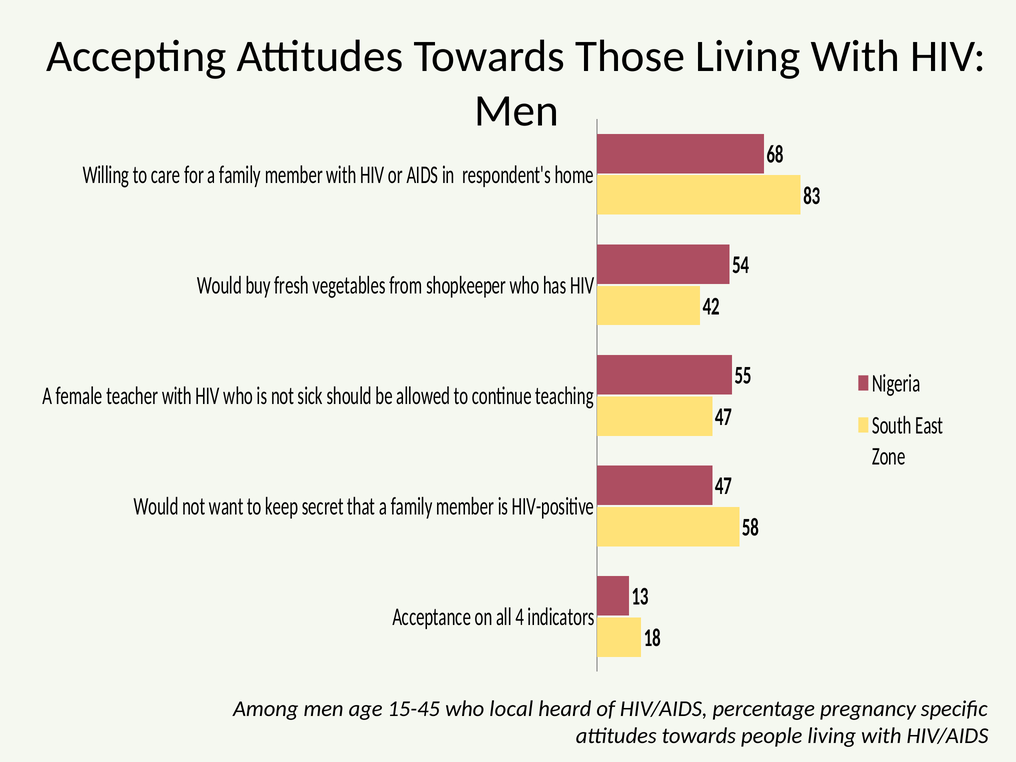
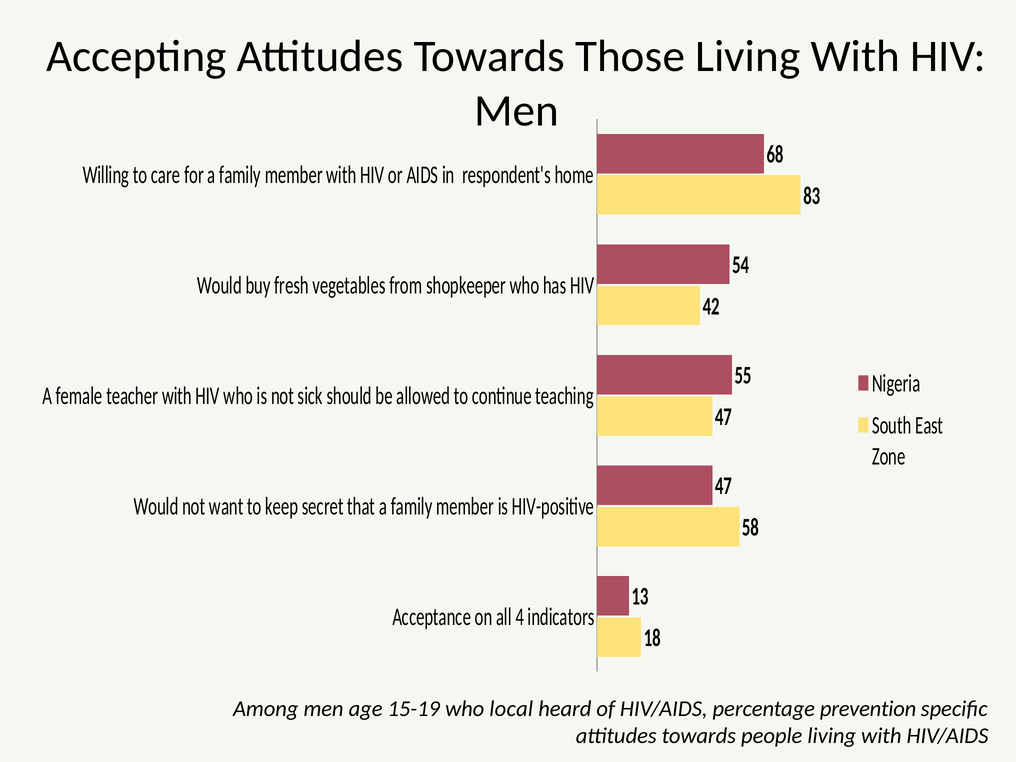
15-45: 15-45 -> 15-19 (414, 709)
pregnancy: pregnancy -> prevention (868, 709)
